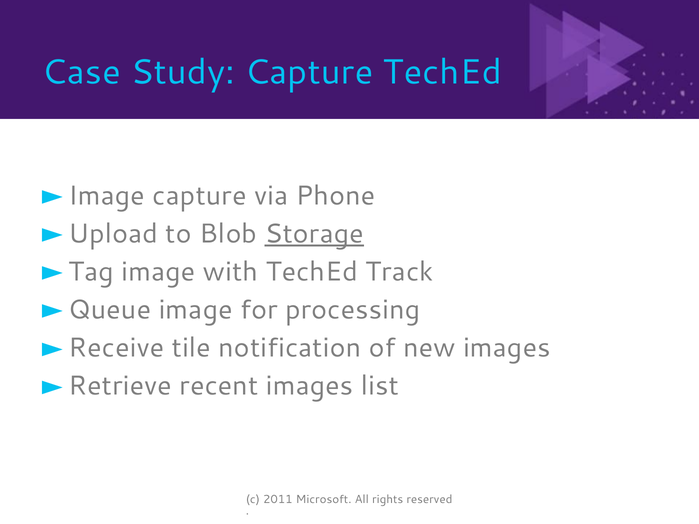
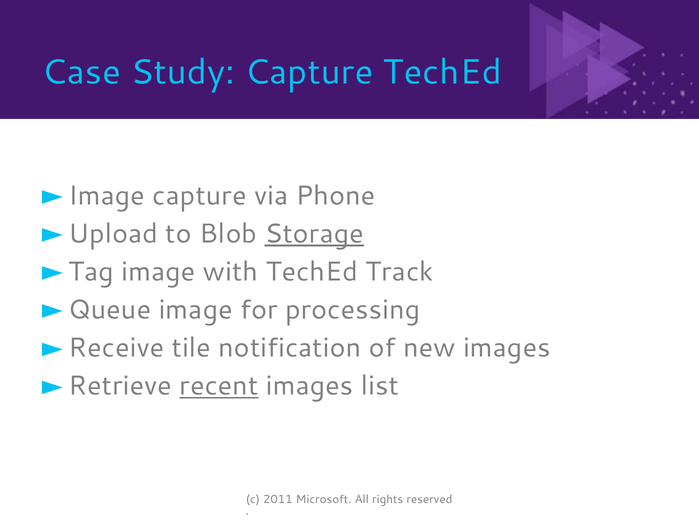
recent underline: none -> present (219, 386)
